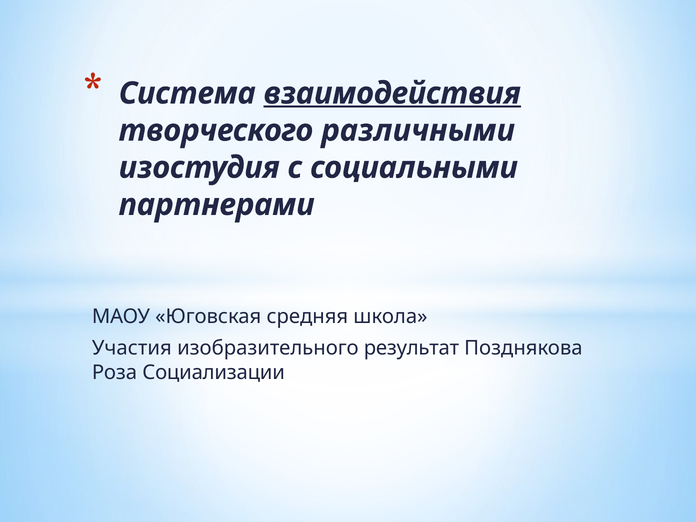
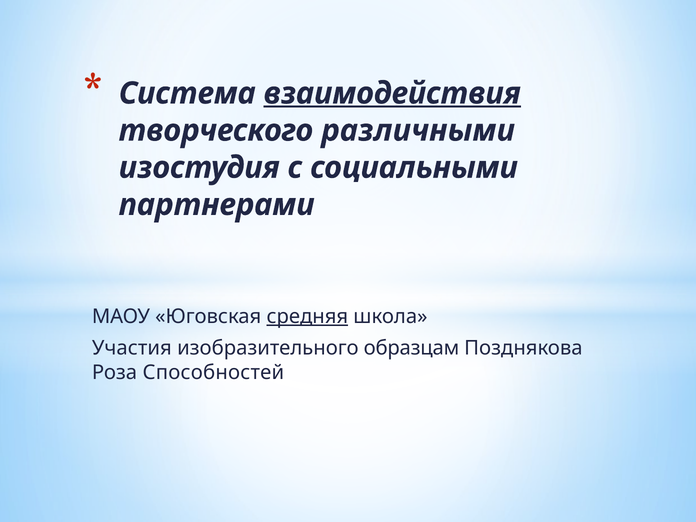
средняя underline: none -> present (307, 316)
результат: результат -> образцам (411, 348)
Социализации: Социализации -> Способностей (213, 372)
